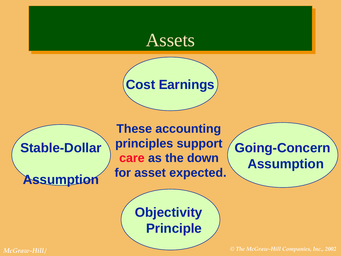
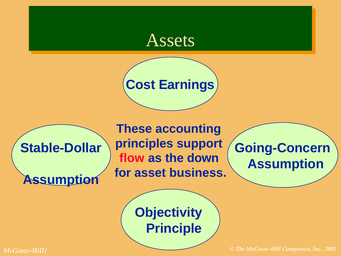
care: care -> flow (132, 158)
expected: expected -> business (198, 173)
